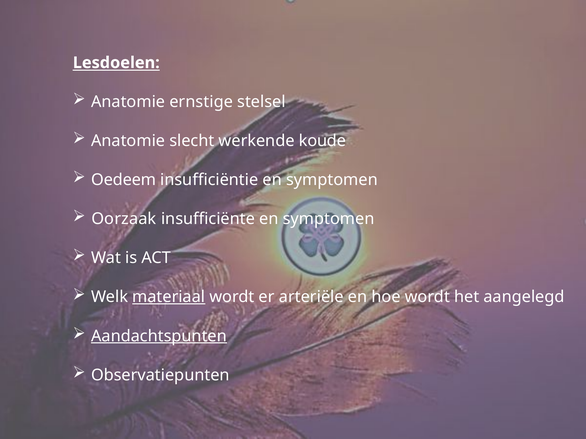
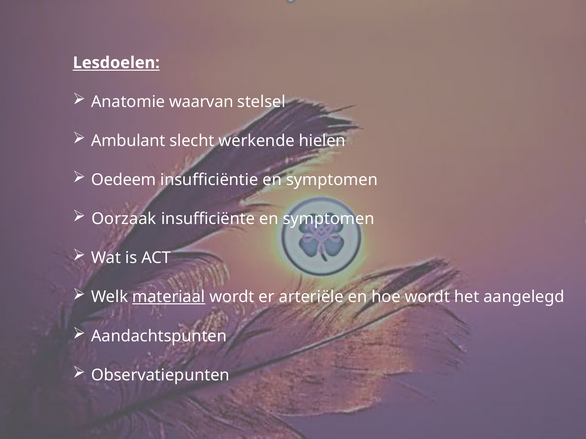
ernstige: ernstige -> waarvan (201, 102)
Anatomie: Anatomie -> Ambulant (128, 141)
koude: koude -> hielen (322, 141)
Aandachtspunten underline: present -> none (159, 336)
